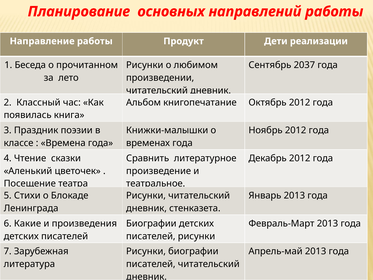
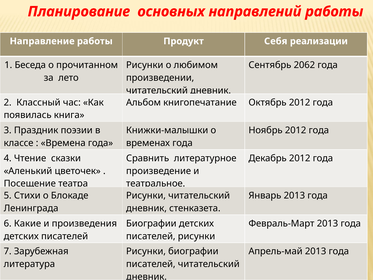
Дети: Дети -> Себя (276, 41)
2037: 2037 -> 2062 (304, 65)
